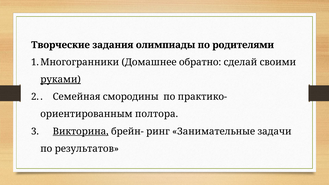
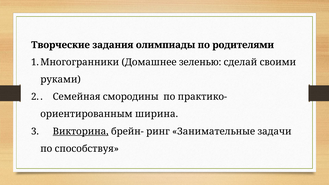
обратно: обратно -> зеленью (200, 62)
руками underline: present -> none (61, 80)
полтора: полтора -> ширина (157, 114)
результатов: результатов -> способствуя (87, 149)
